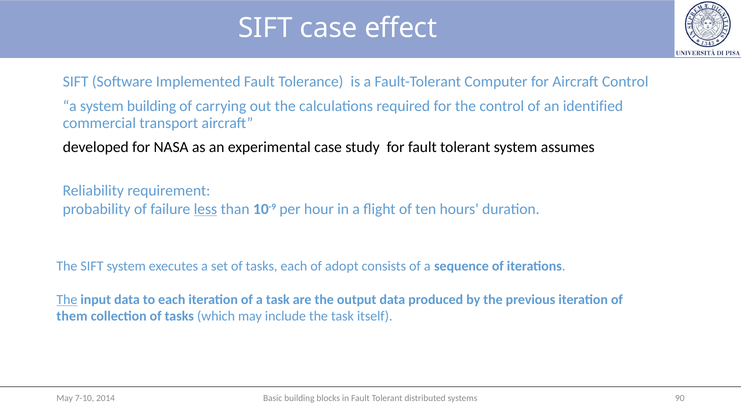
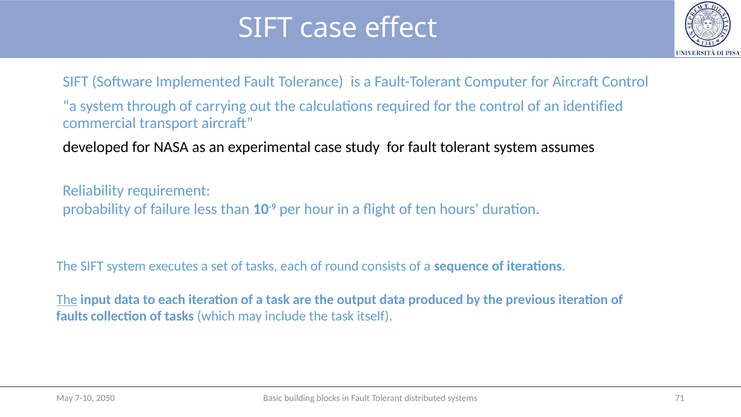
system building: building -> through (152, 106)
less underline: present -> none (205, 209)
adopt: adopt -> round (342, 266)
them: them -> faults (72, 316)
90: 90 -> 71 (680, 398)
2014: 2014 -> 2050 (106, 398)
